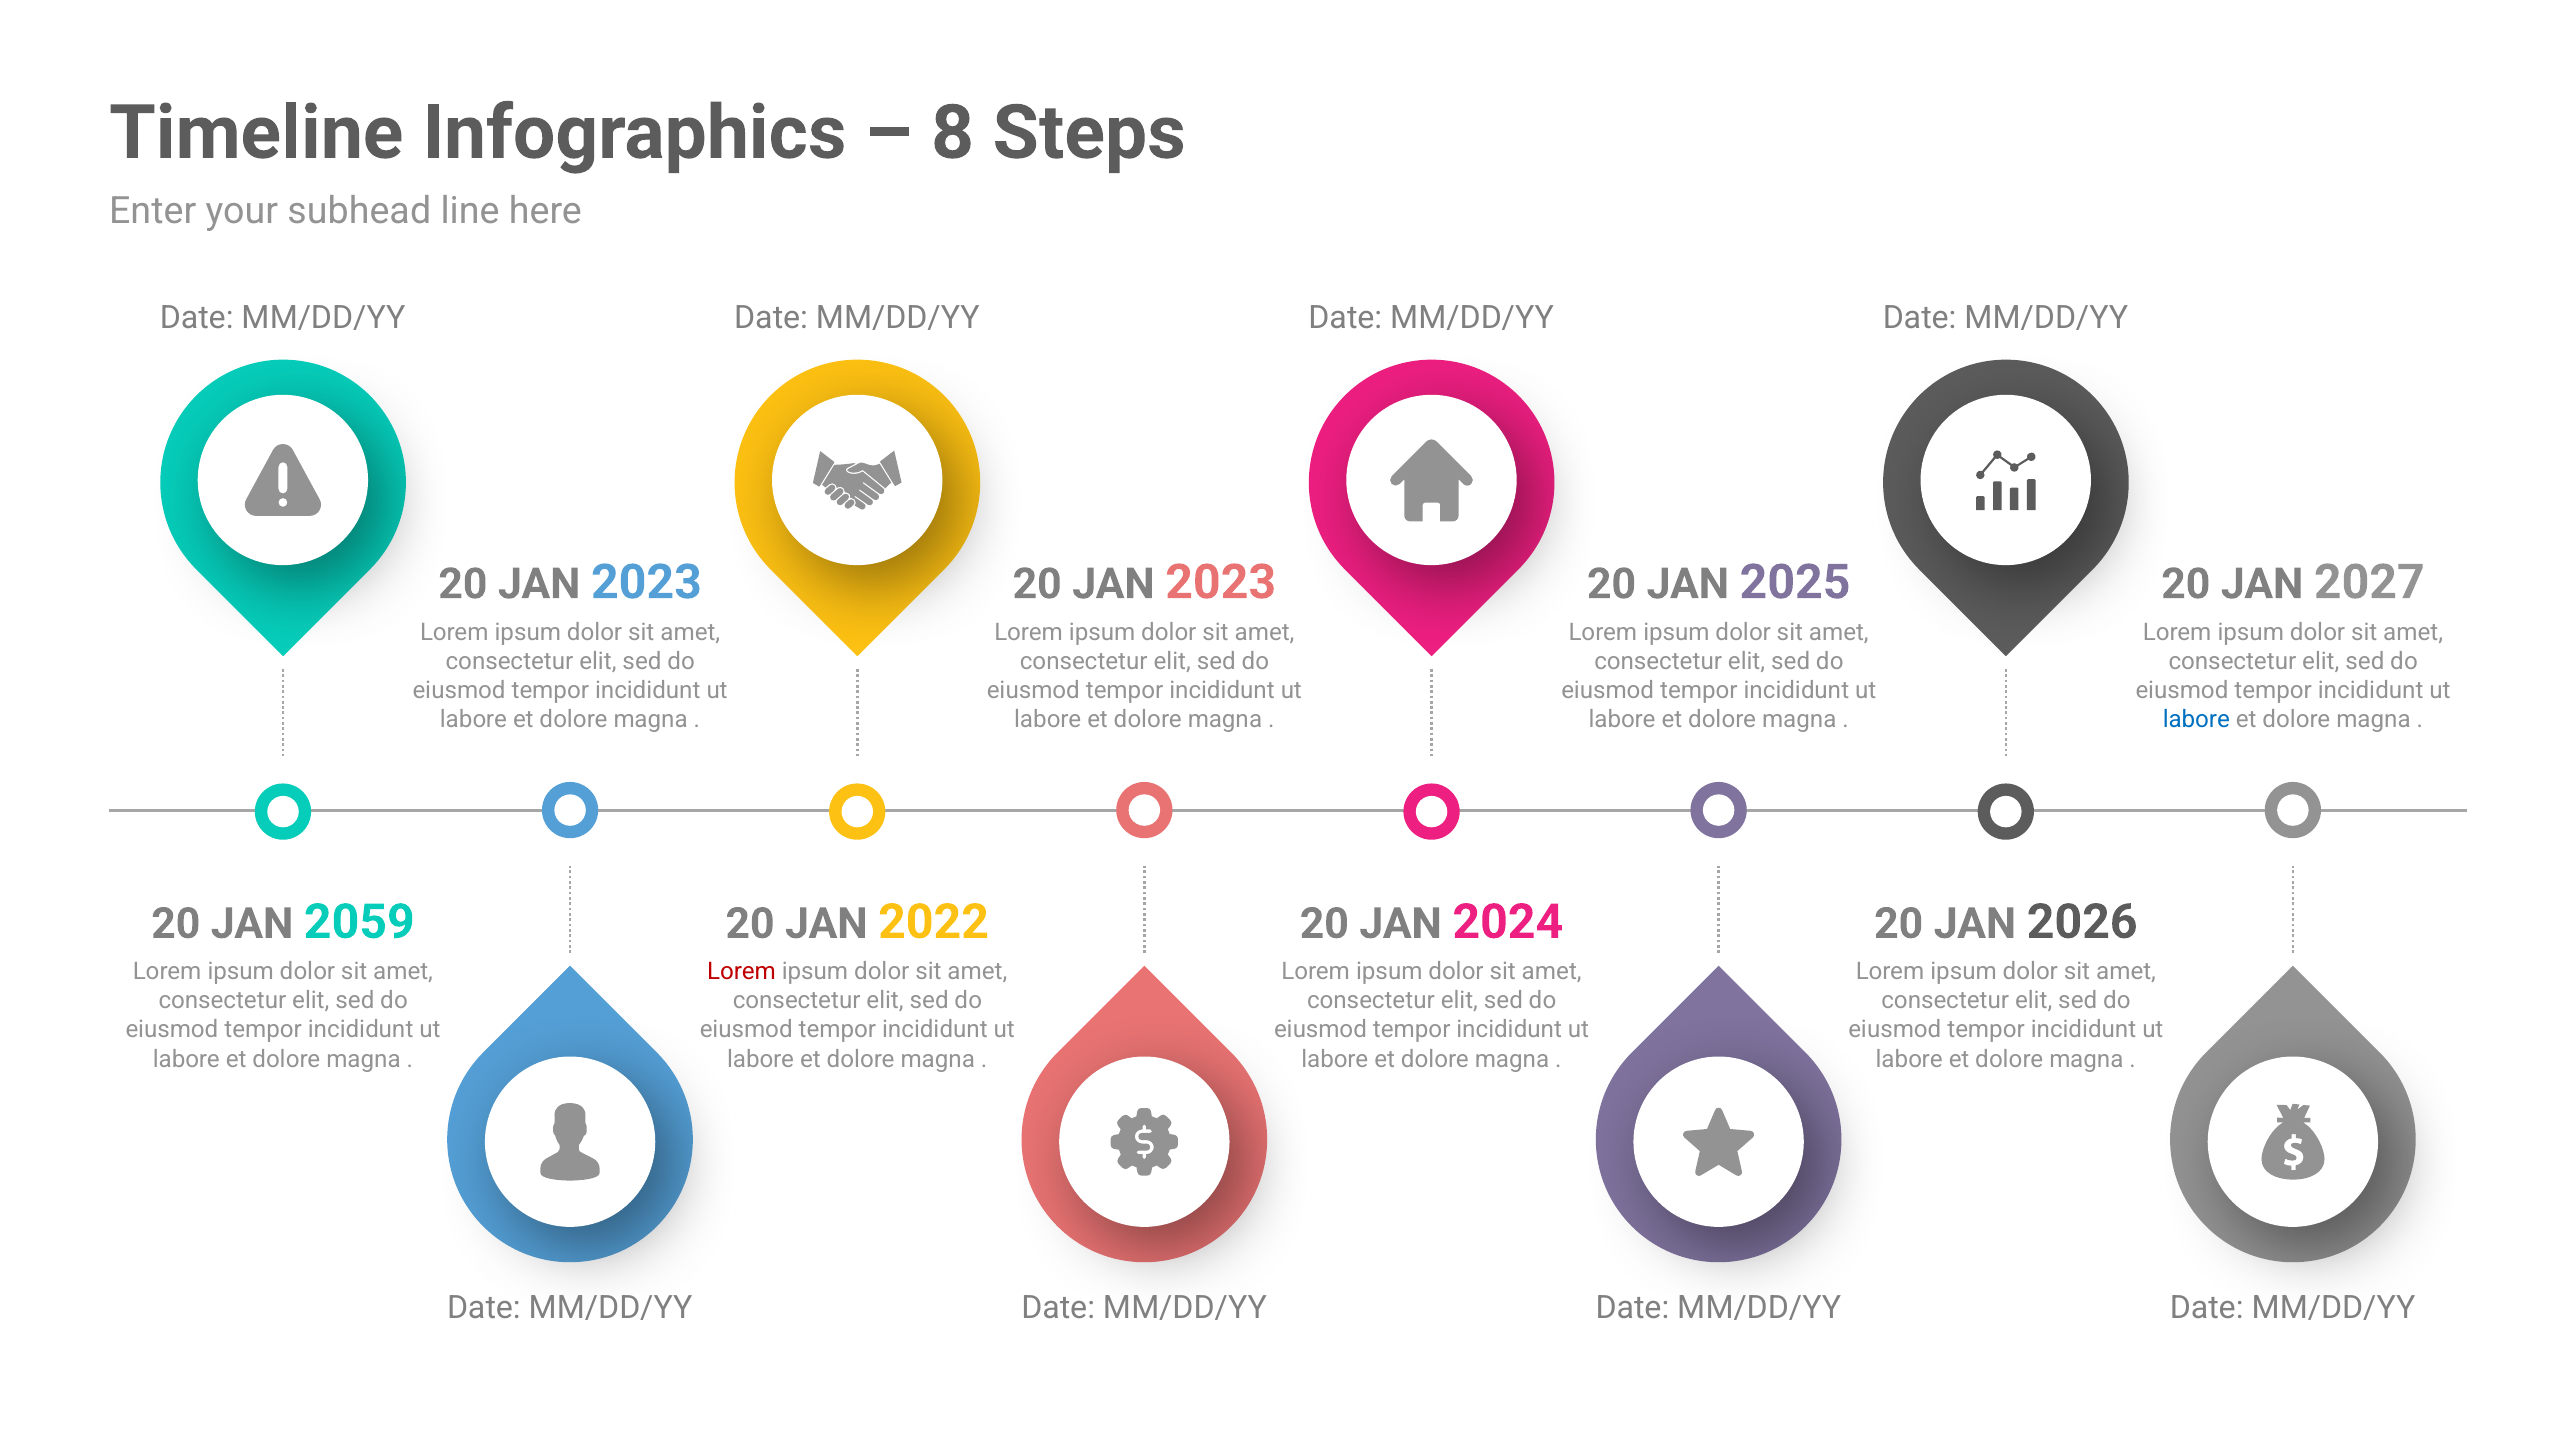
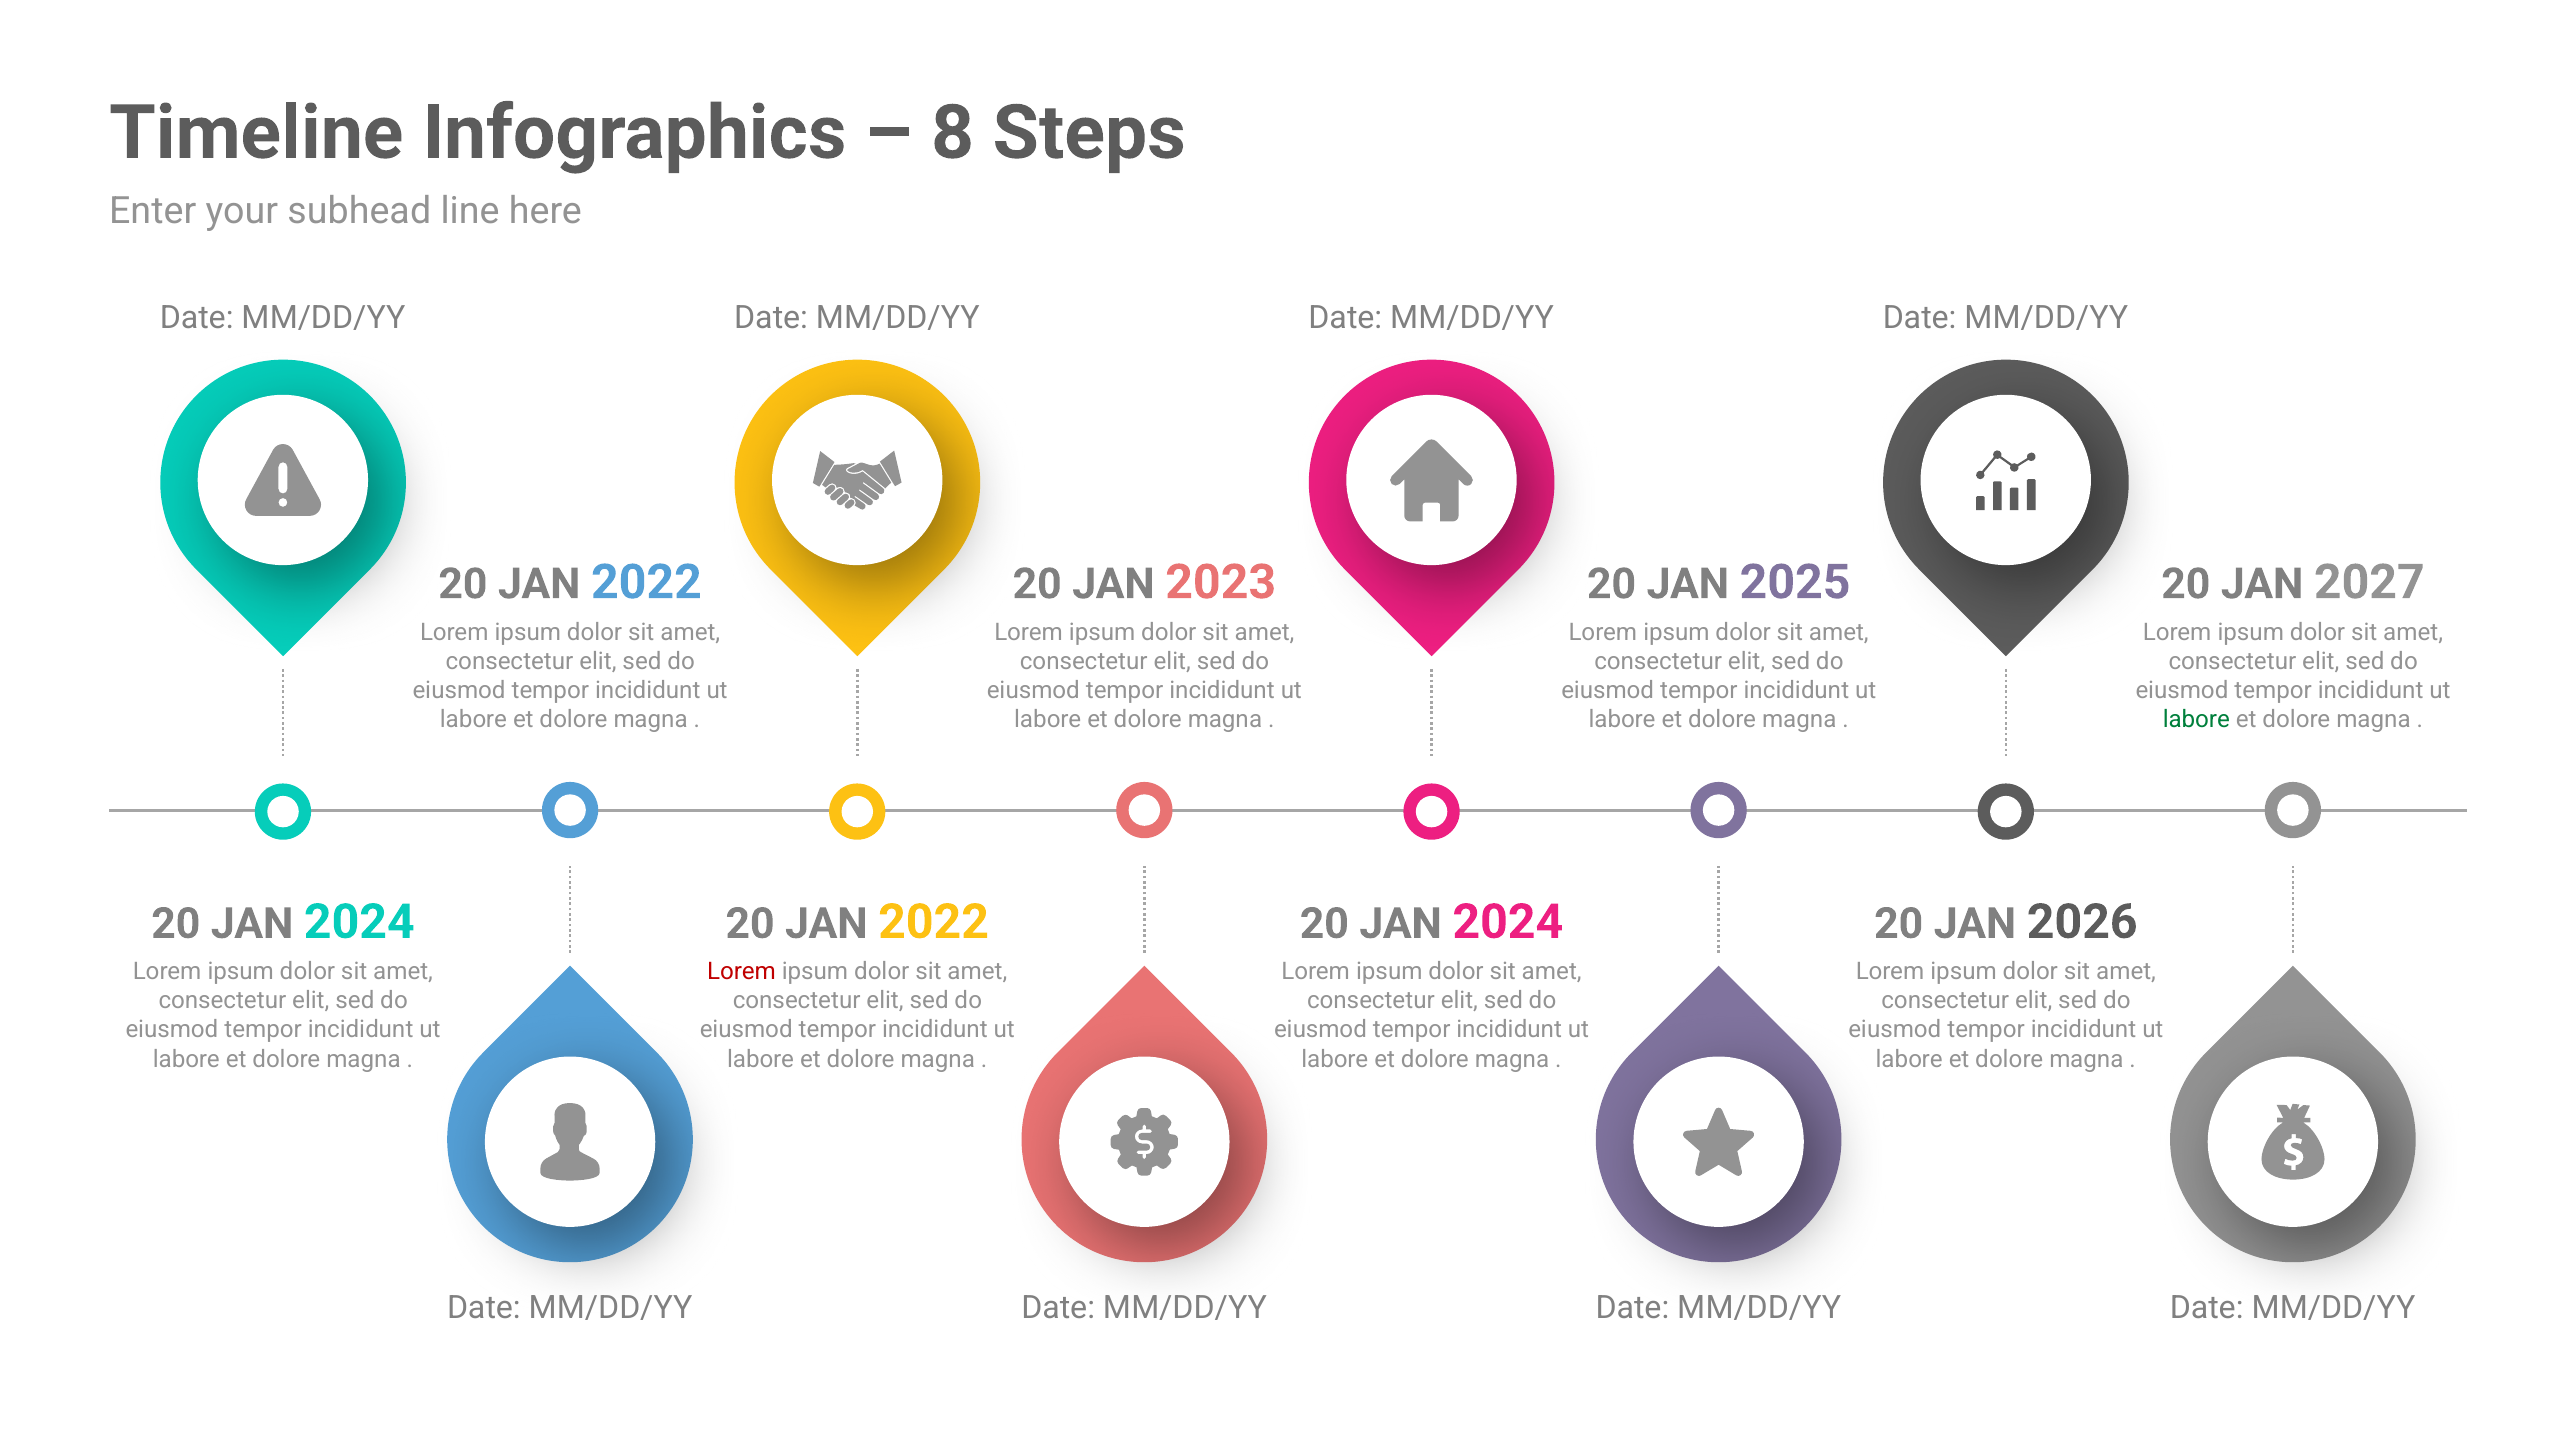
2023: 2023 -> 2022 (646, 582)
labore colour: blue -> green (2196, 719)
2059: 2059 -> 2024 (359, 922)
